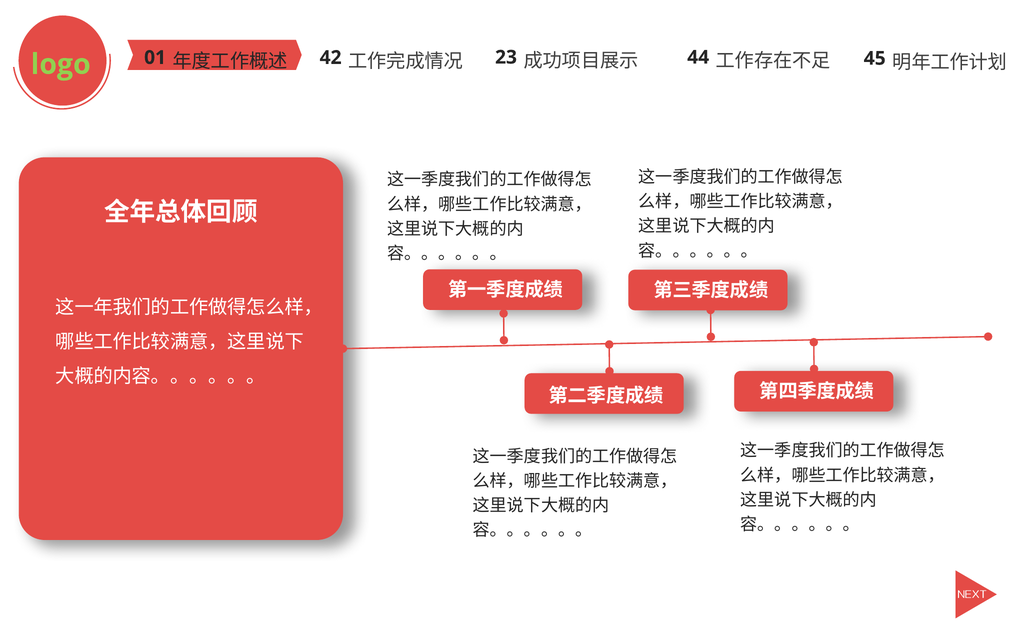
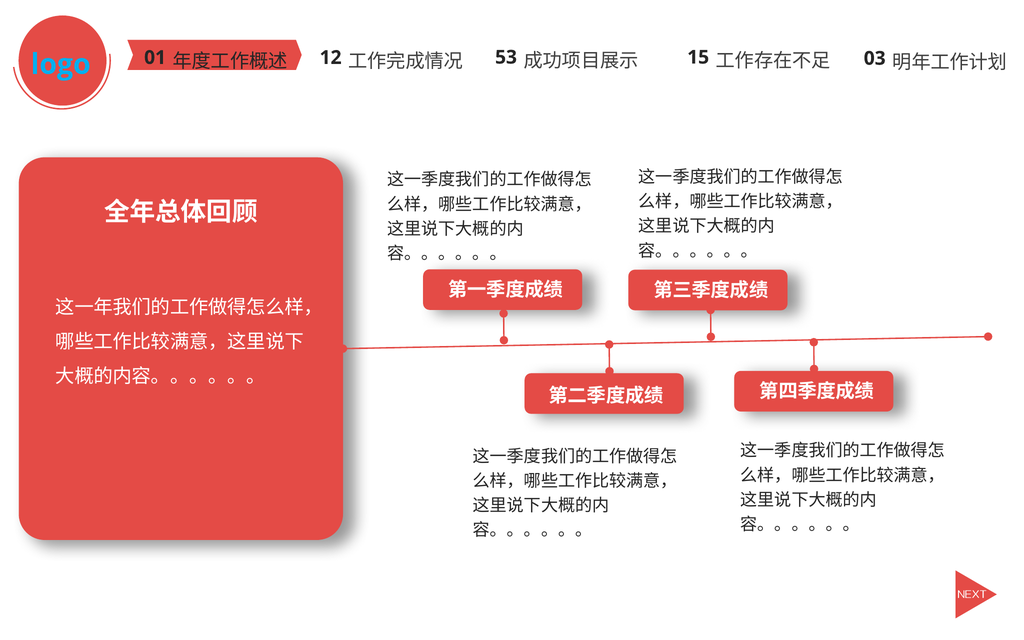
logo colour: light green -> light blue (61, 64)
42: 42 -> 12 (331, 58)
23: 23 -> 53 (506, 57)
44: 44 -> 15 (698, 57)
45: 45 -> 03 (875, 58)
